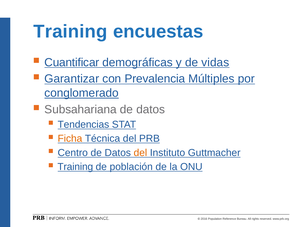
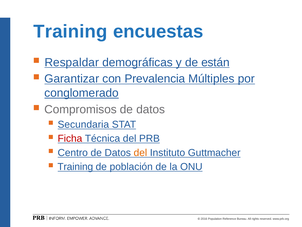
Cuantificar: Cuantificar -> Respaldar (72, 62)
vidas: vidas -> están (215, 62)
Subsahariana: Subsahariana -> Compromisos (81, 109)
Tendencias: Tendencias -> Secundaria (83, 124)
Ficha colour: orange -> red (70, 138)
